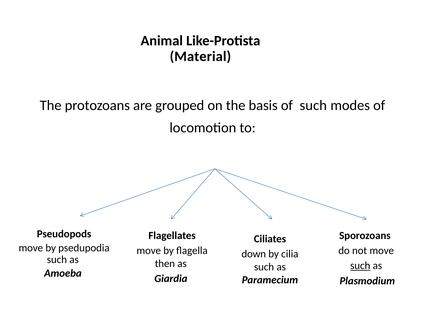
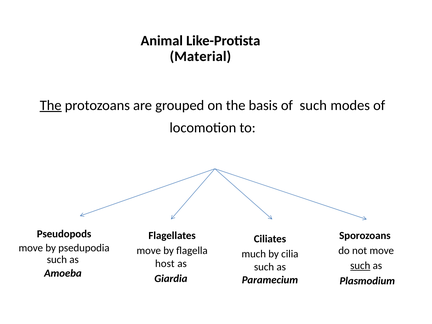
The underline: none -> present (51, 105)
down: down -> much (254, 254)
then: then -> host (165, 264)
